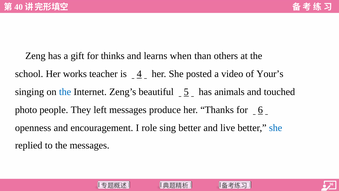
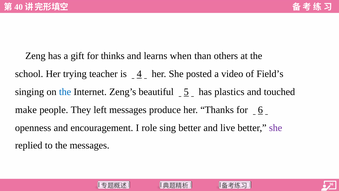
works: works -> trying (75, 74)
Your’s: Your’s -> Field’s (270, 74)
animals: animals -> plastics (229, 92)
photo: photo -> make (26, 110)
she colour: blue -> purple (276, 128)
